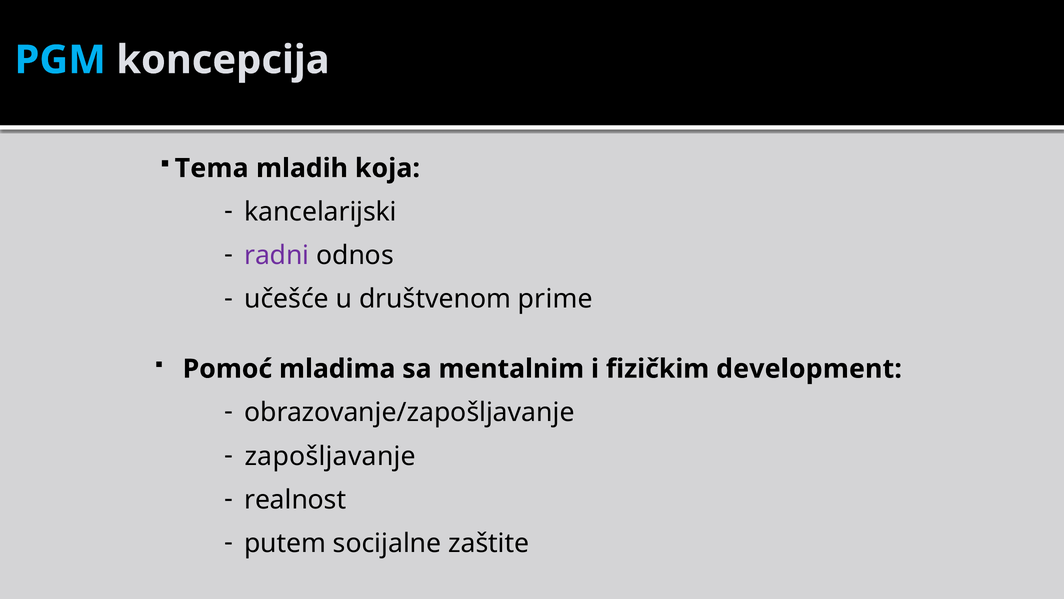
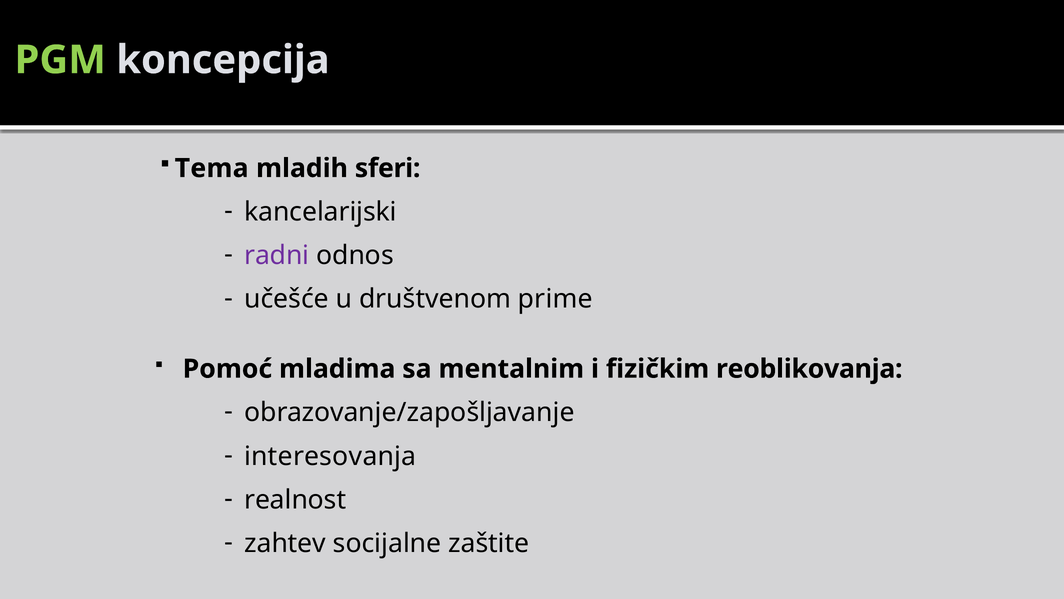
PGM colour: light blue -> light green (60, 60)
koja: koja -> sferi (388, 168)
development: development -> reoblikovanja (809, 369)
zapošljavanje: zapošljavanje -> interesovanja (330, 456)
putem: putem -> zahtev (285, 543)
